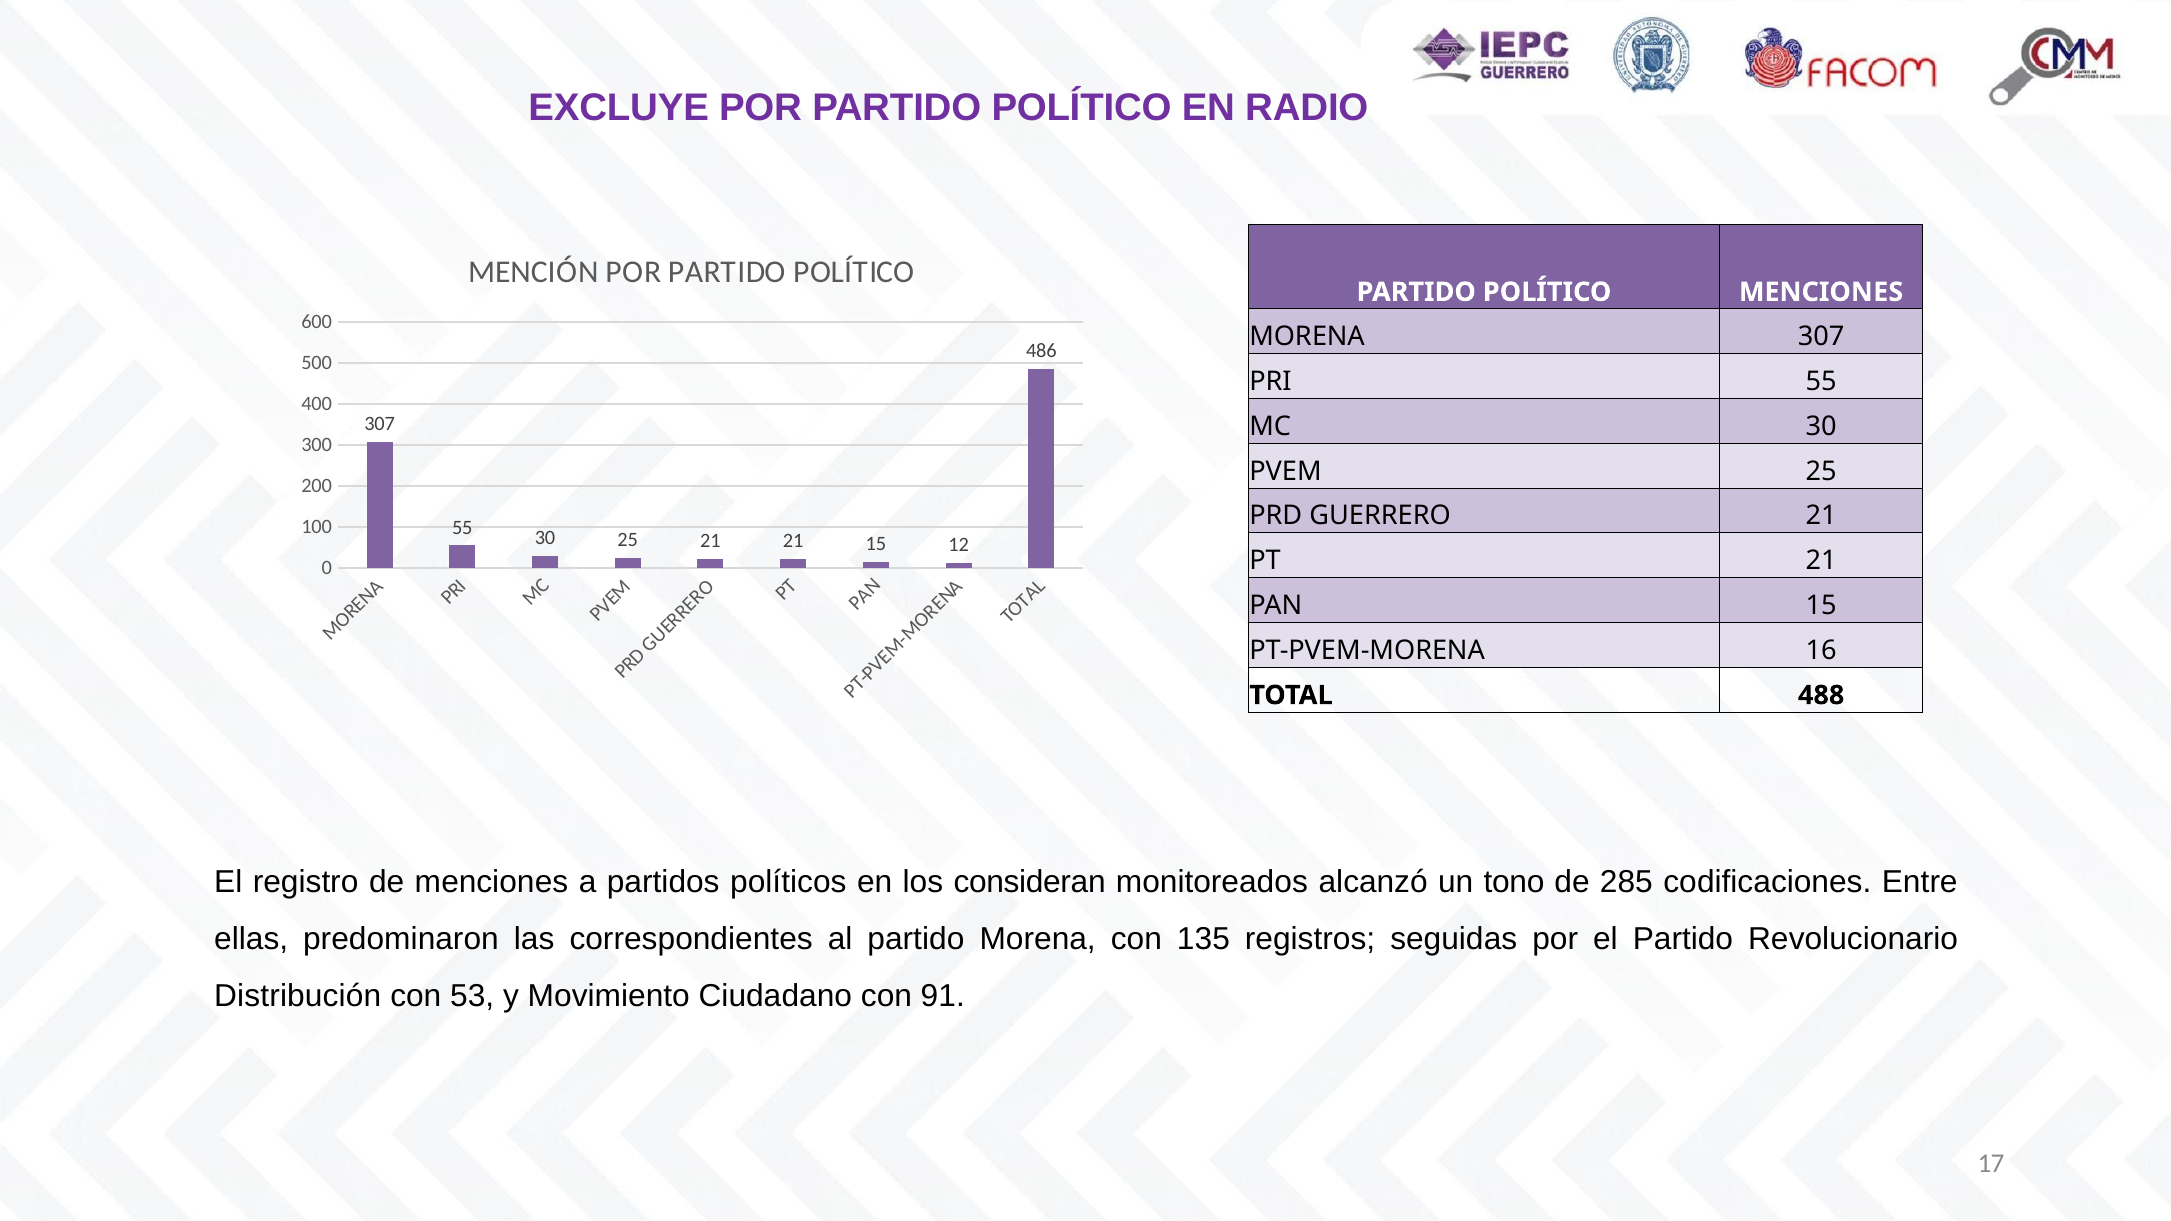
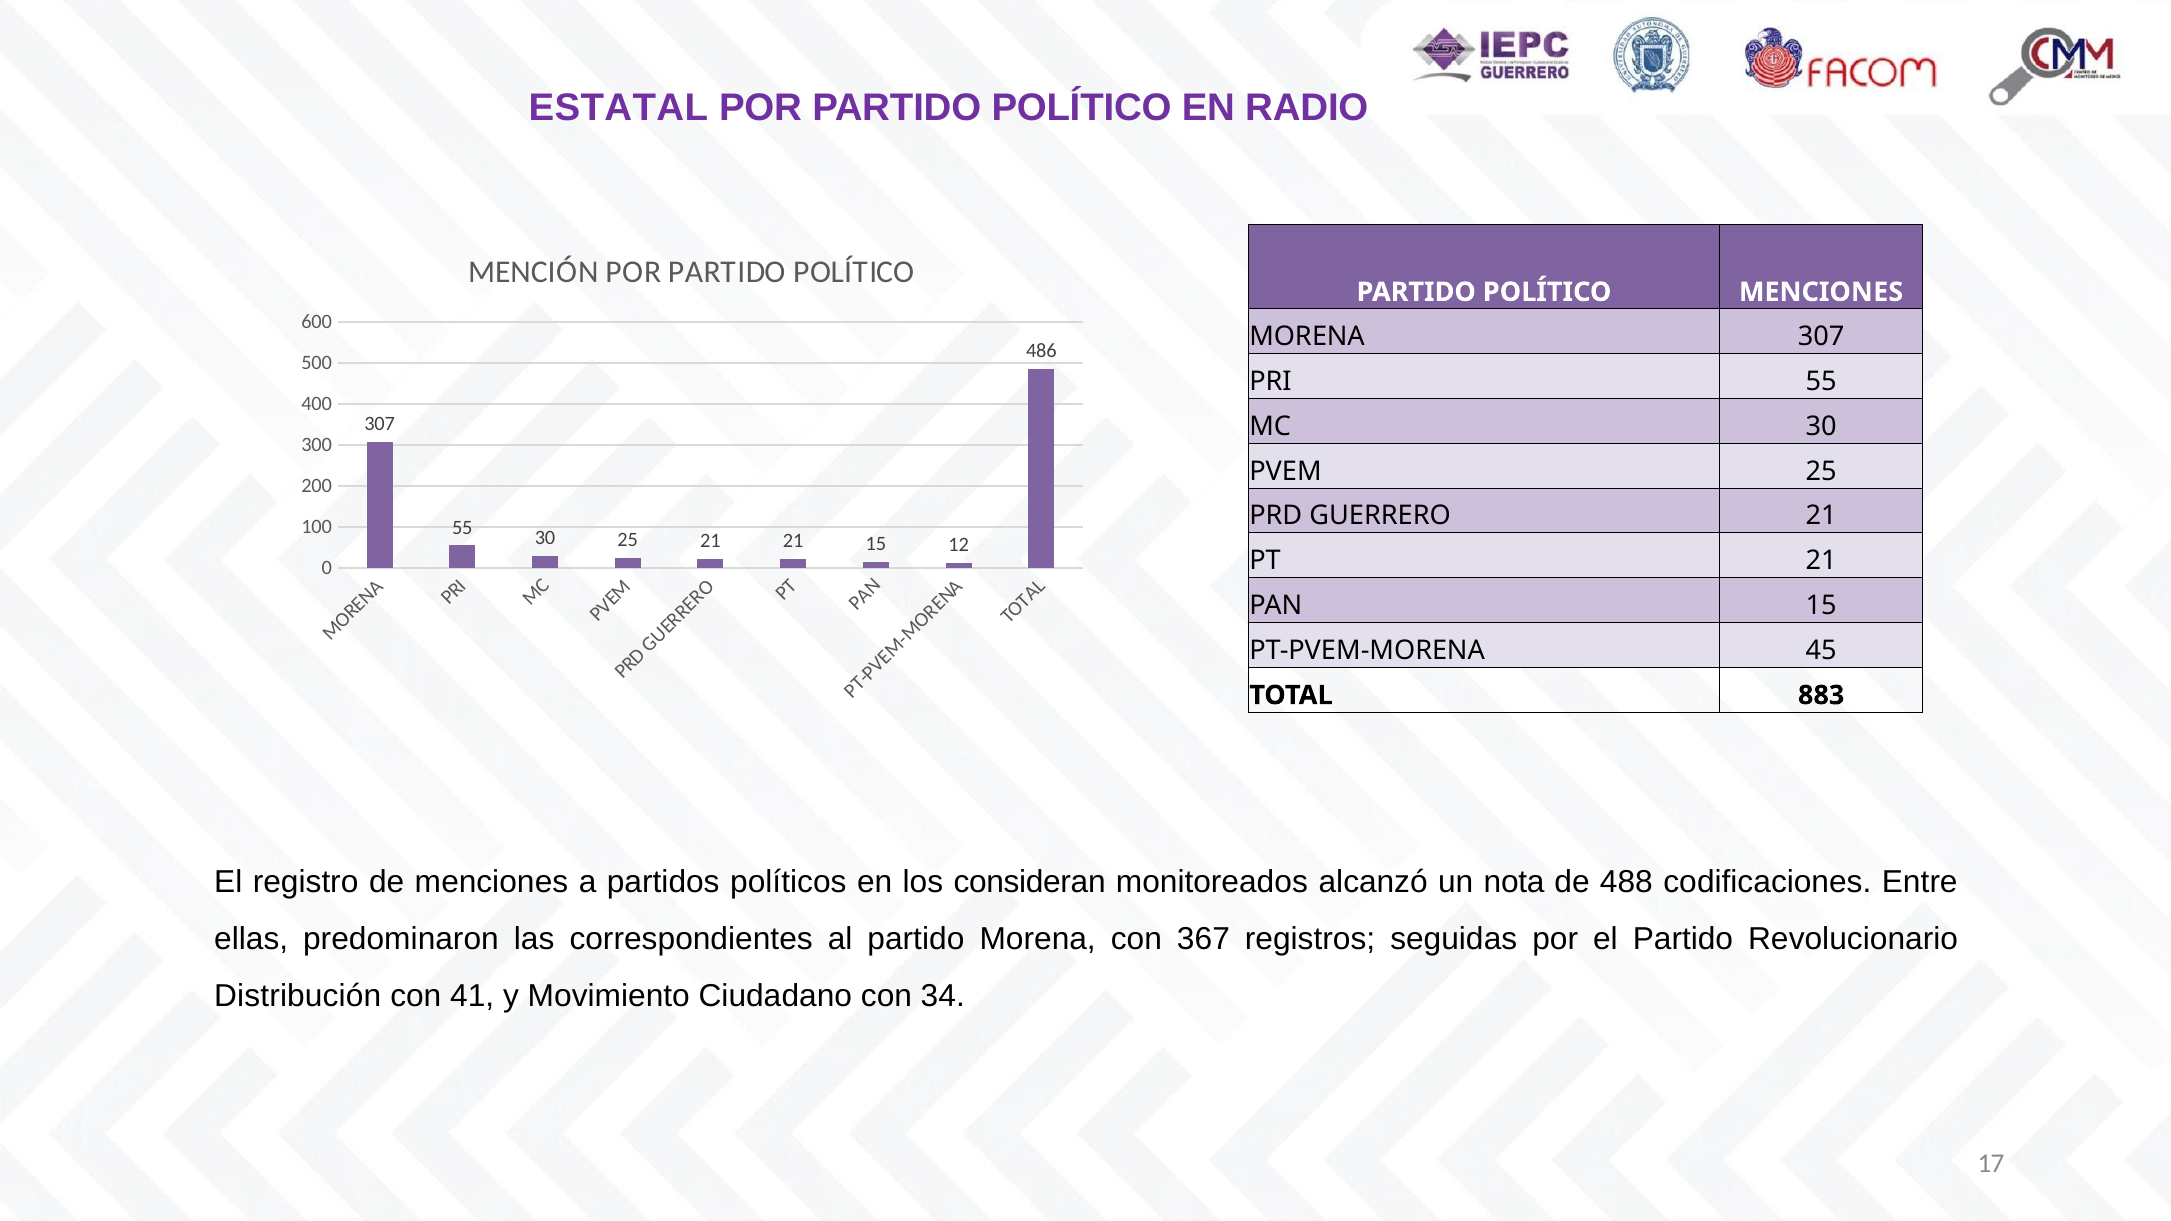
EXCLUYE: EXCLUYE -> ESTATAL (618, 108)
16: 16 -> 45 (1821, 651)
488: 488 -> 883 (1821, 695)
tono: tono -> nota (1514, 882)
285: 285 -> 488 (1626, 882)
135: 135 -> 367 (1203, 939)
53: 53 -> 41 (472, 996)
91: 91 -> 34 (943, 996)
